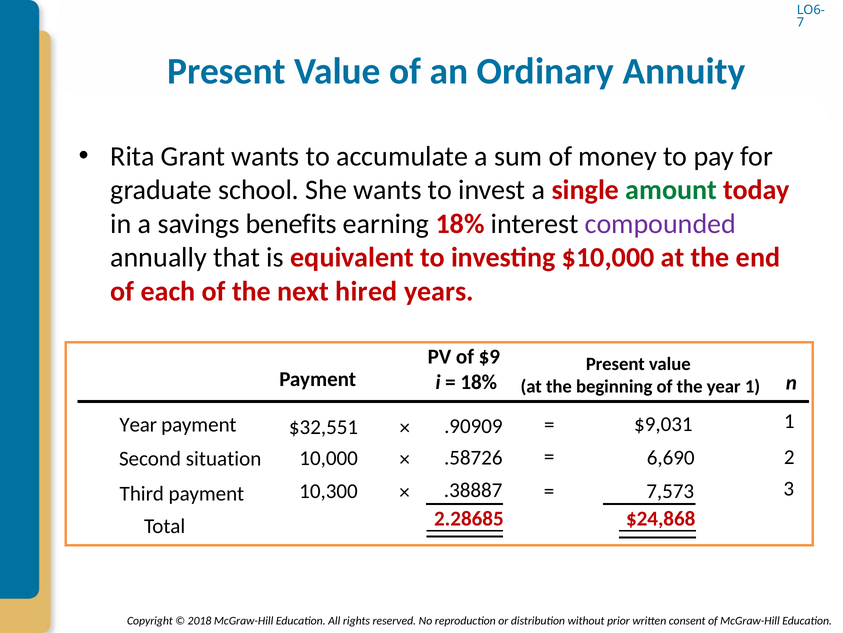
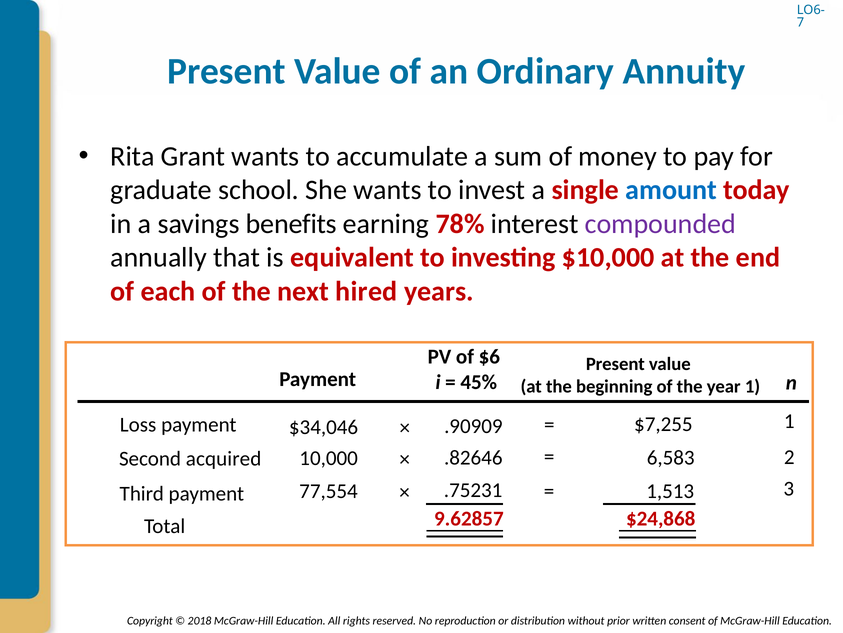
amount colour: green -> blue (671, 190)
earning 18%: 18% -> 78% (460, 224)
$9: $9 -> $6 (489, 357)
18%: 18% -> 45% (479, 382)
Year: Year -> Loss (138, 424)
$32,551: $32,551 -> $34,046 (324, 427)
$9,031: $9,031 -> $7,255 (663, 424)
situation: situation -> acquired (224, 458)
.58726: .58726 -> .82646 (473, 457)
6,690: 6,690 -> 6,583 (671, 457)
10,300: 10,300 -> 77,554 (328, 491)
.38887: .38887 -> .75231 (473, 490)
7,573: 7,573 -> 1,513 (670, 491)
2.28685: 2.28685 -> 9.62857 (469, 518)
